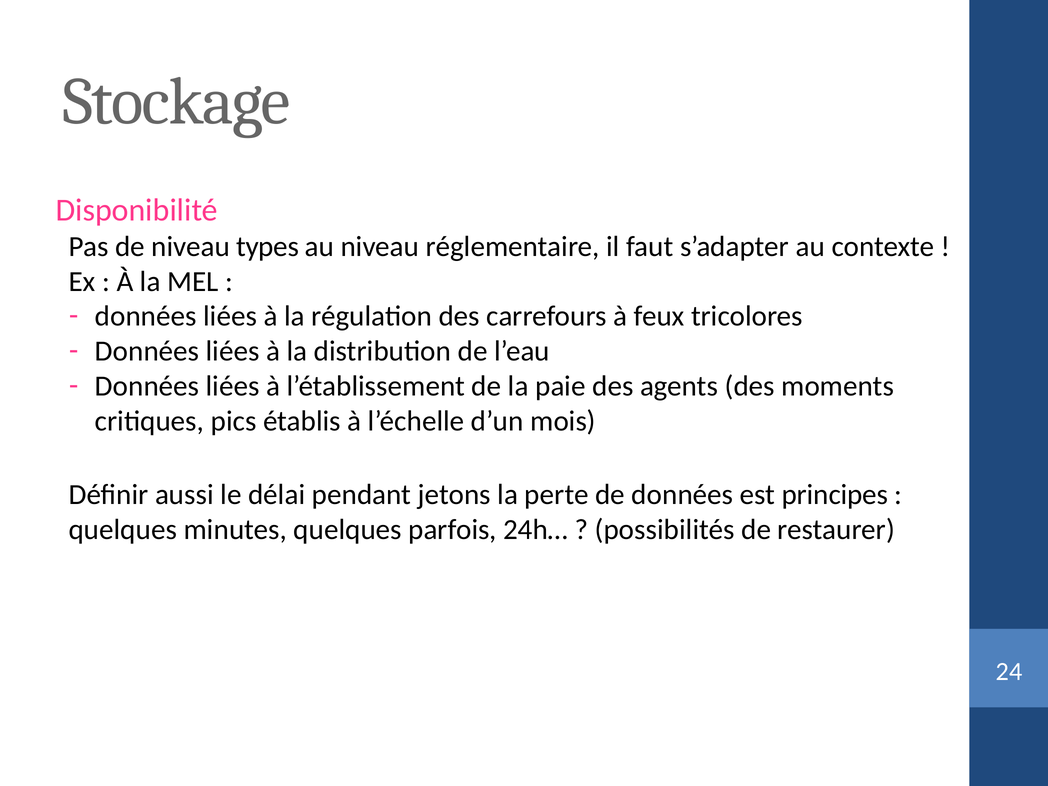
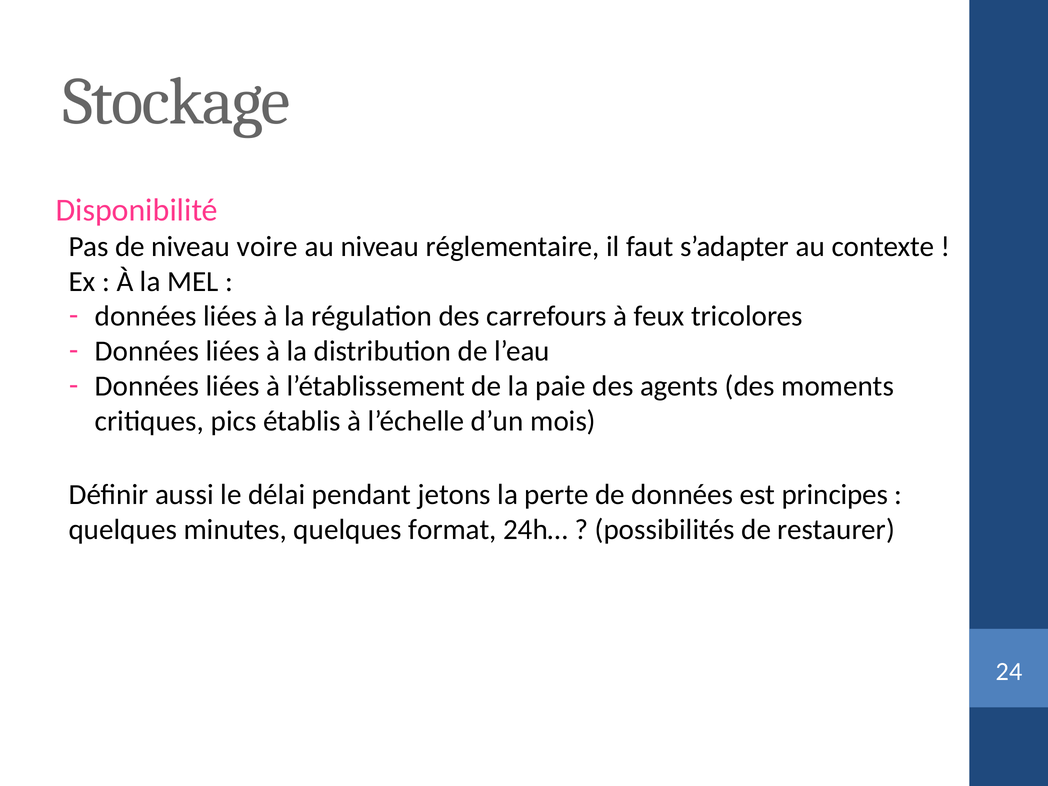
types: types -> voire (267, 246)
parfois: parfois -> format (453, 529)
